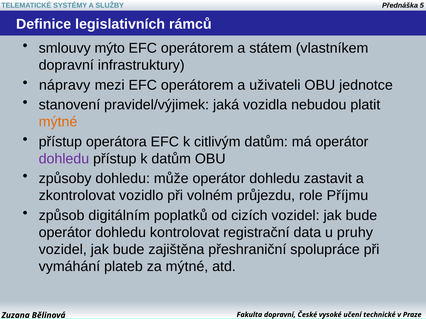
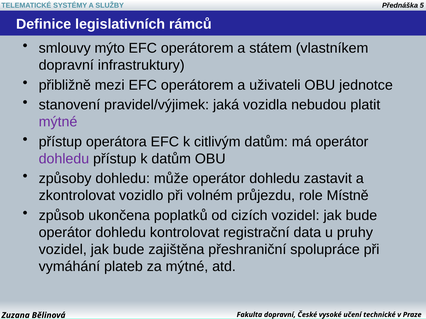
nápravy: nápravy -> přibližně (65, 85)
mýtné colour: orange -> purple (58, 122)
Příjmu: Příjmu -> Místně (348, 196)
digitálním: digitálním -> ukončena (119, 216)
